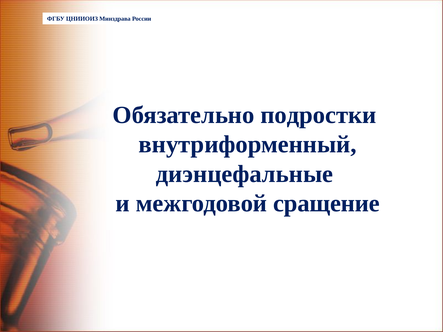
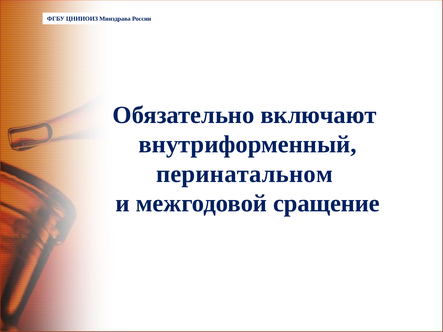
подростки: подростки -> включают (319, 115)
диэнцефальные: диэнцефальные -> перинатальном (244, 174)
